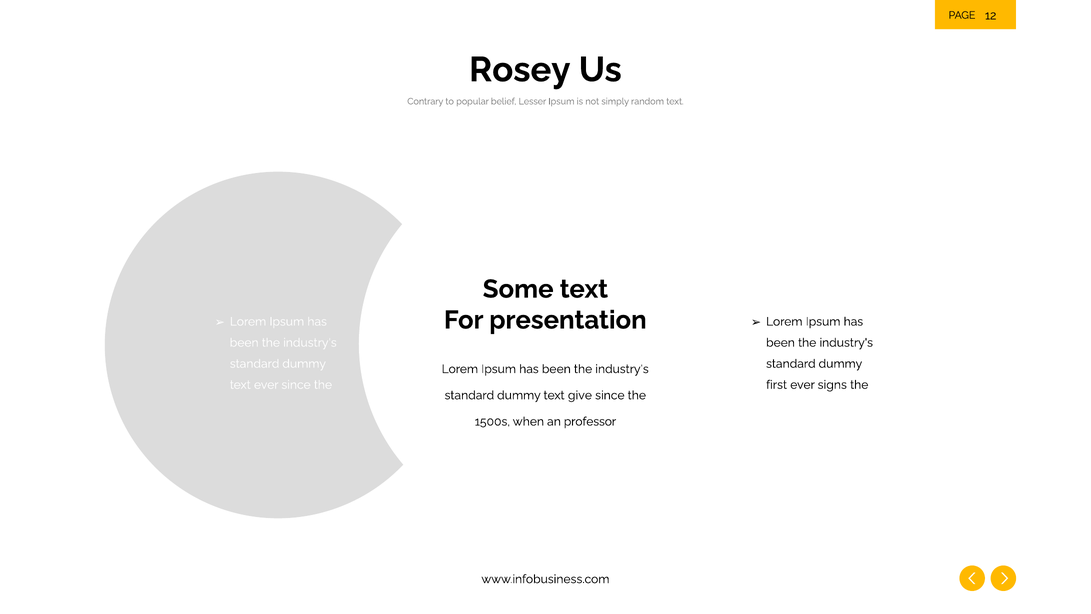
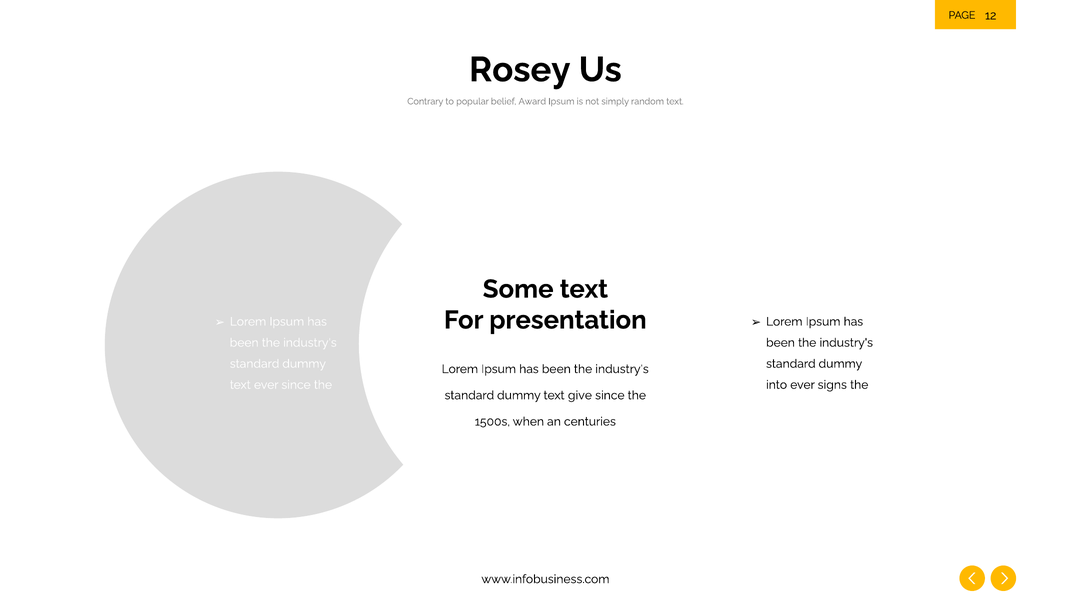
Lesser: Lesser -> Award (532, 101)
first: first -> into (777, 385)
professor: professor -> centuries (590, 421)
